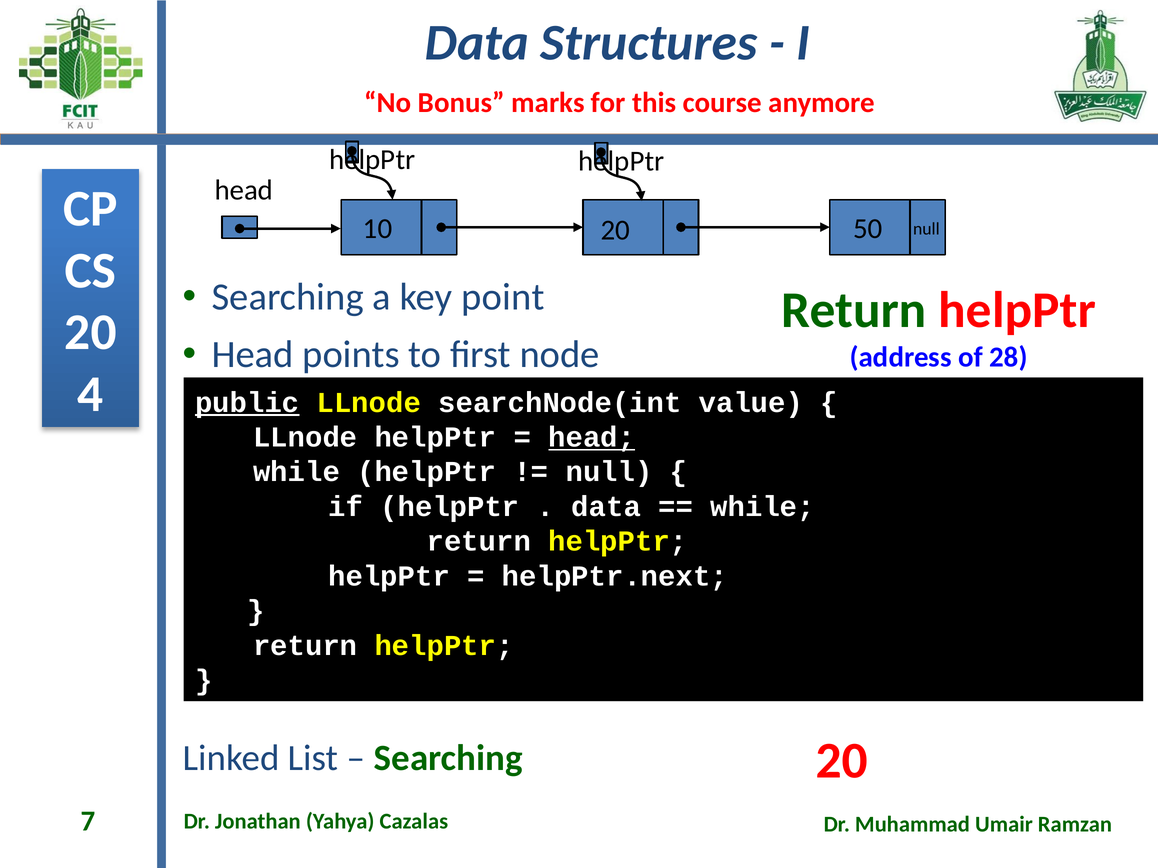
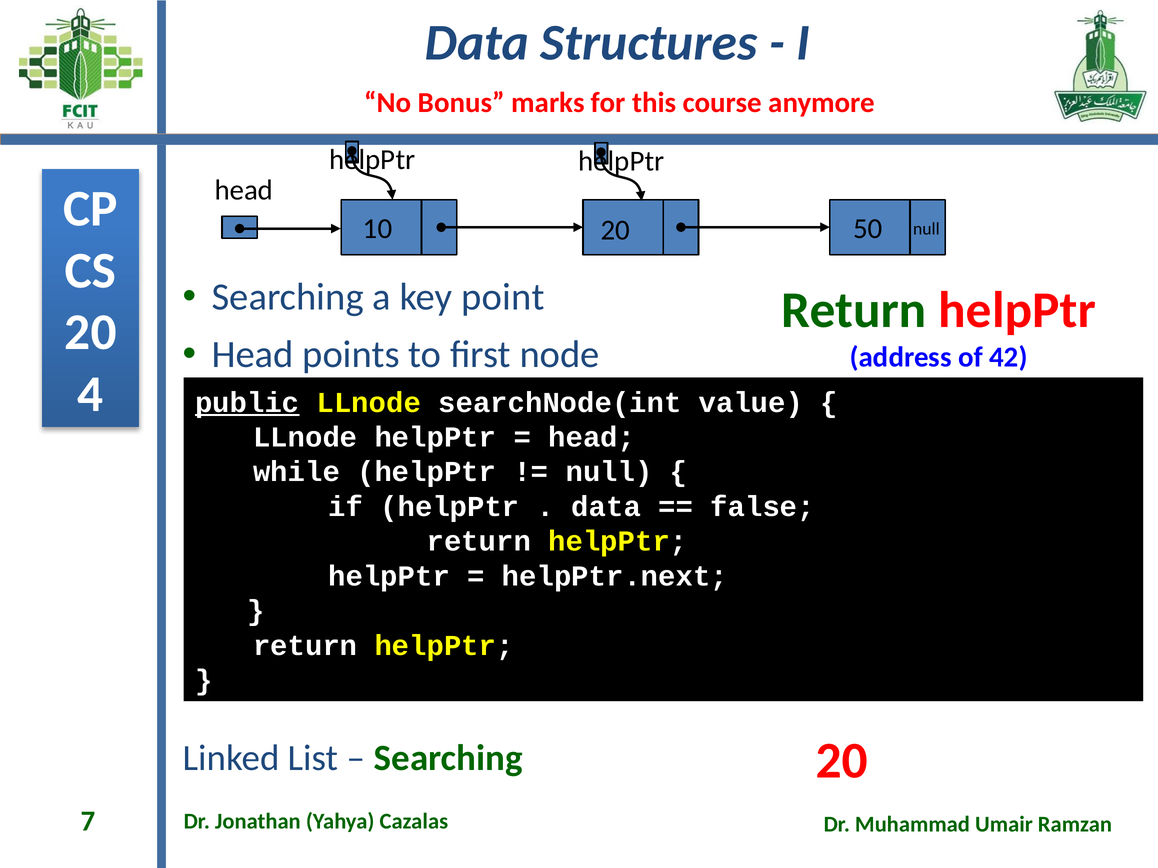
28: 28 -> 42 (1008, 357)
head underline: present -> none (592, 437)
while: while -> false (763, 507)
